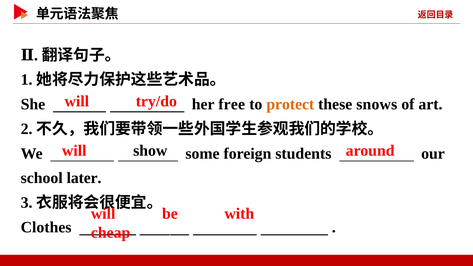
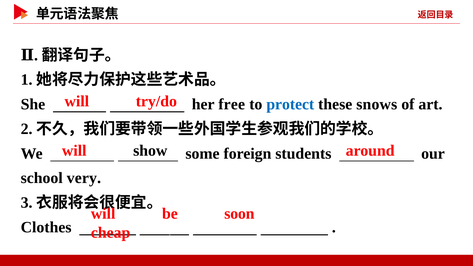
protect colour: orange -> blue (290, 104)
later: later -> very (84, 178)
with: with -> soon (239, 214)
